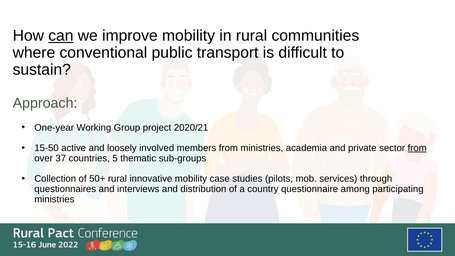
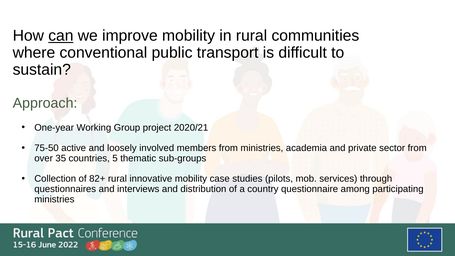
15-50: 15-50 -> 75-50 (47, 148)
from underline: present -> none (417, 148)
37: 37 -> 35 (61, 158)
50+: 50+ -> 82+ (97, 179)
